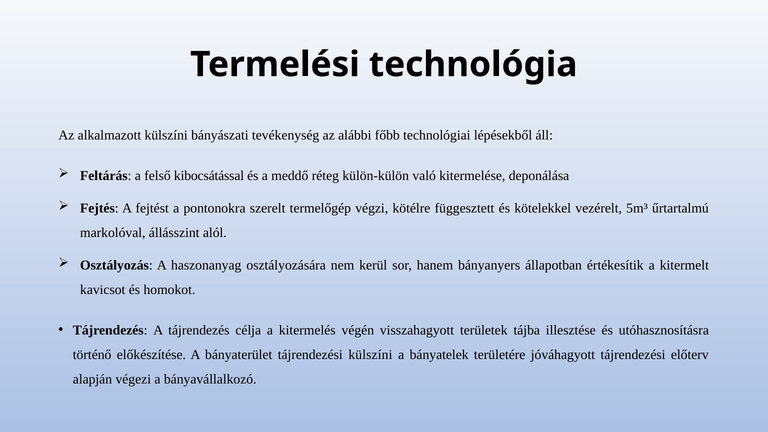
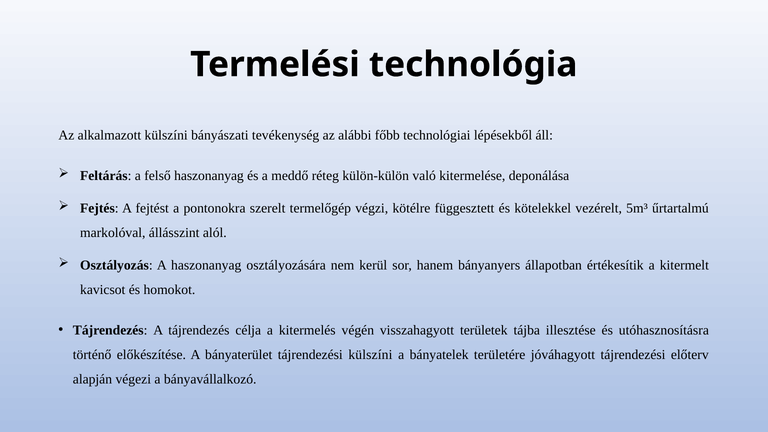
felső kibocsátással: kibocsátással -> haszonanyag (209, 176)
